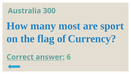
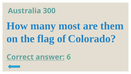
sport: sport -> them (112, 26)
Currency: Currency -> Colorado (92, 39)
